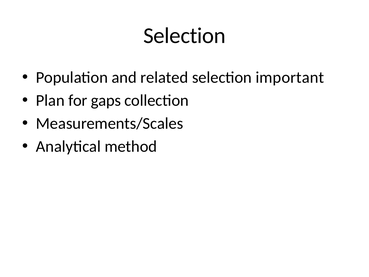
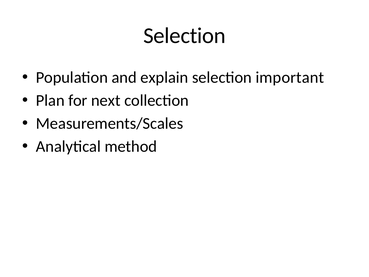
related: related -> explain (164, 77)
gaps: gaps -> next (106, 100)
